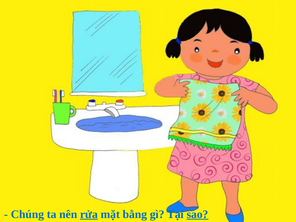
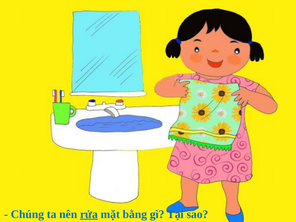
sao underline: present -> none (197, 214)
